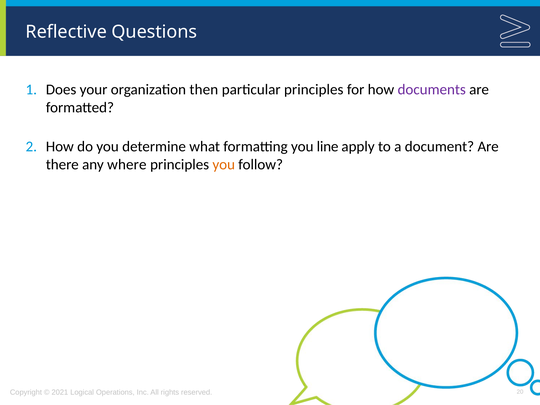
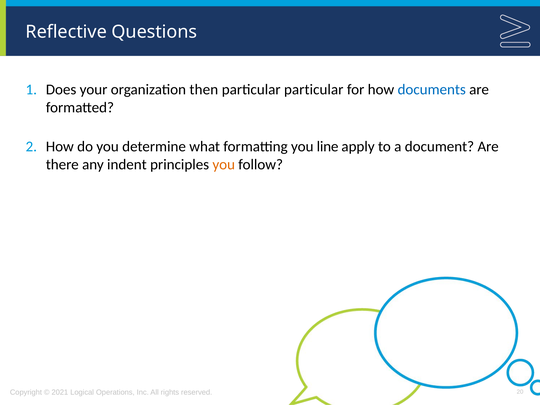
particular principles: principles -> particular (314, 90)
documents colour: purple -> blue (432, 90)
where: where -> indent (127, 165)
